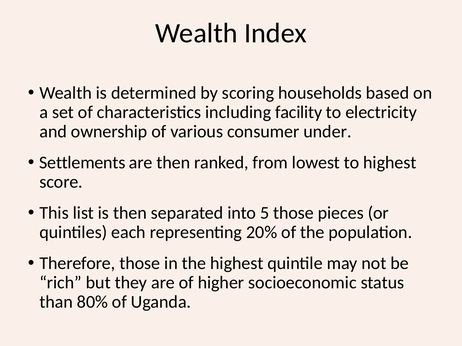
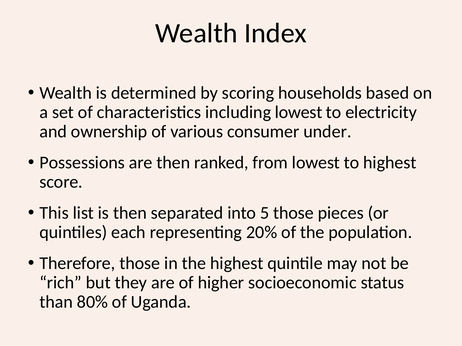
including facility: facility -> lowest (299, 112)
Settlements: Settlements -> Possessions (82, 163)
